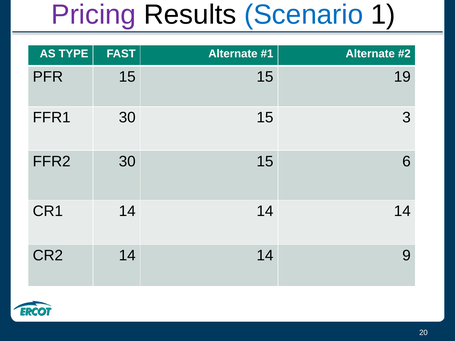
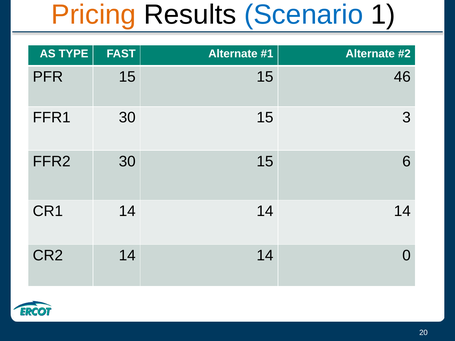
Pricing colour: purple -> orange (94, 15)
19: 19 -> 46 (402, 77)
9: 9 -> 0 (407, 256)
